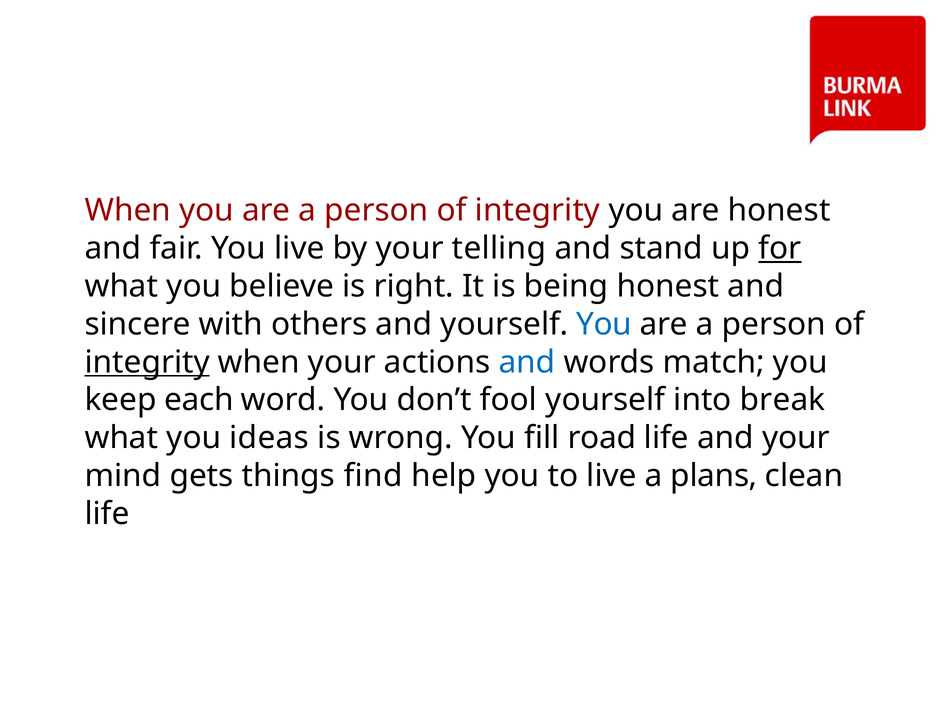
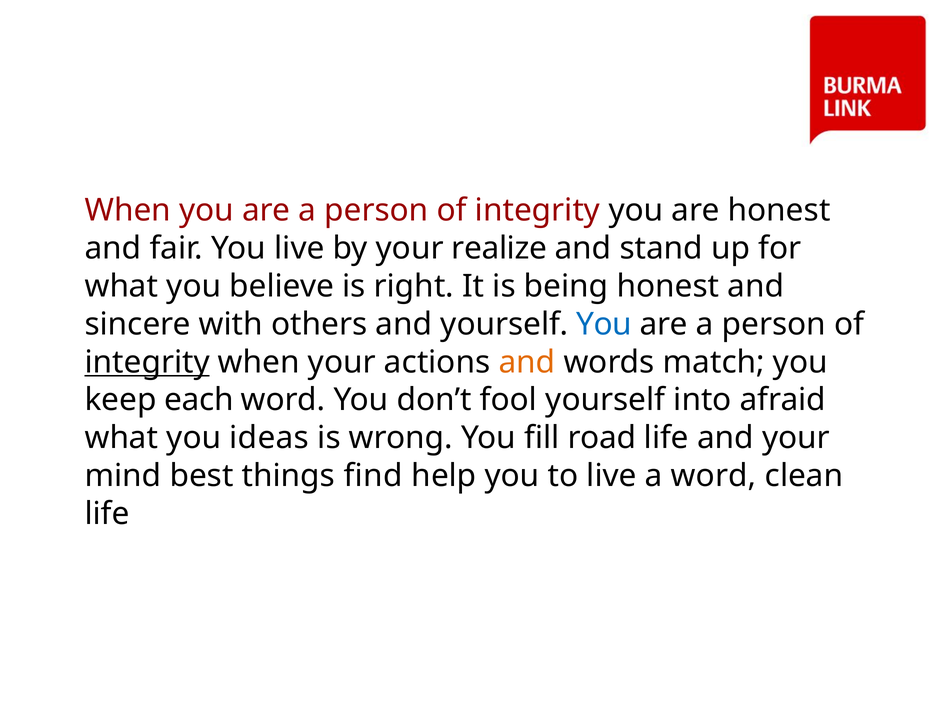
telling: telling -> realize (499, 249)
for underline: present -> none (780, 249)
and colour: blue -> orange (527, 363)
break: break -> afraid (783, 400)
gets: gets -> best (202, 476)
a plans: plans -> word (714, 476)
